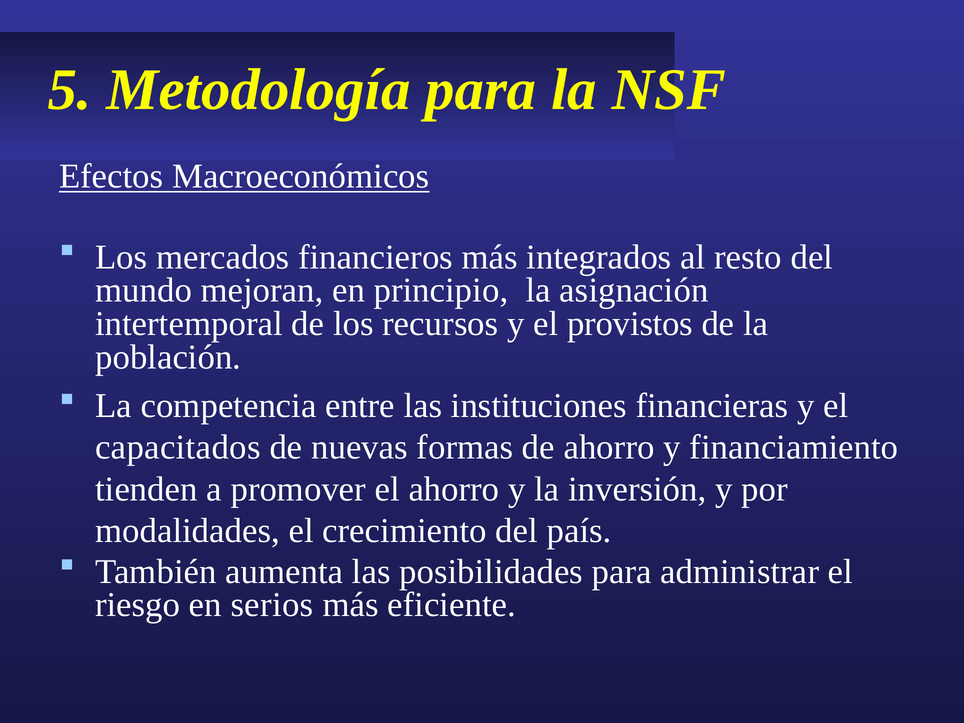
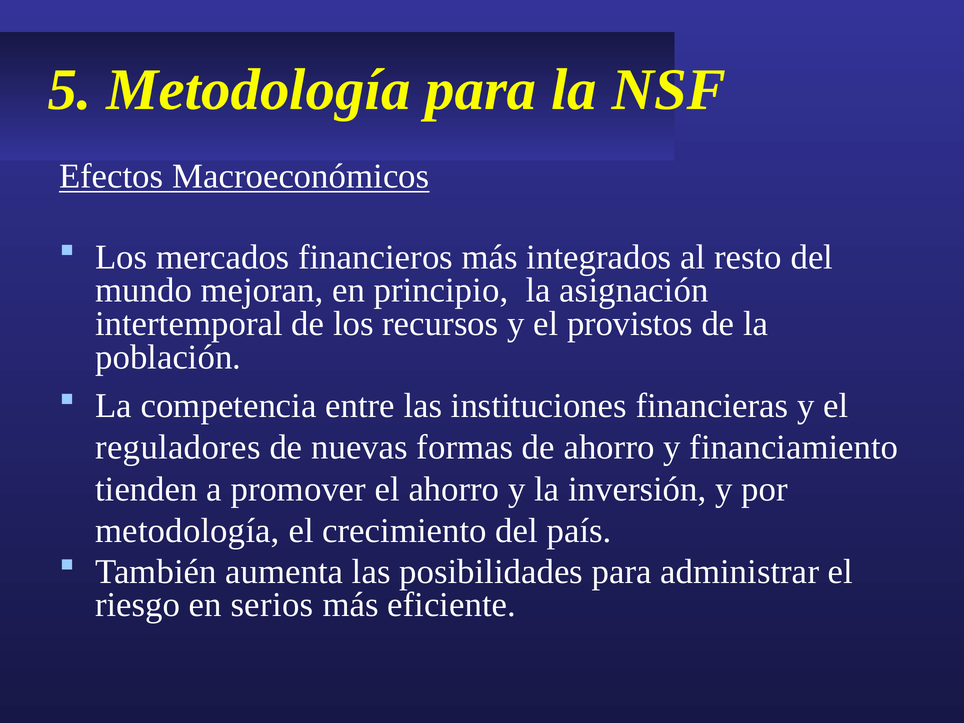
capacitados: capacitados -> reguladores (178, 447)
modalidades: modalidades -> metodología (187, 531)
